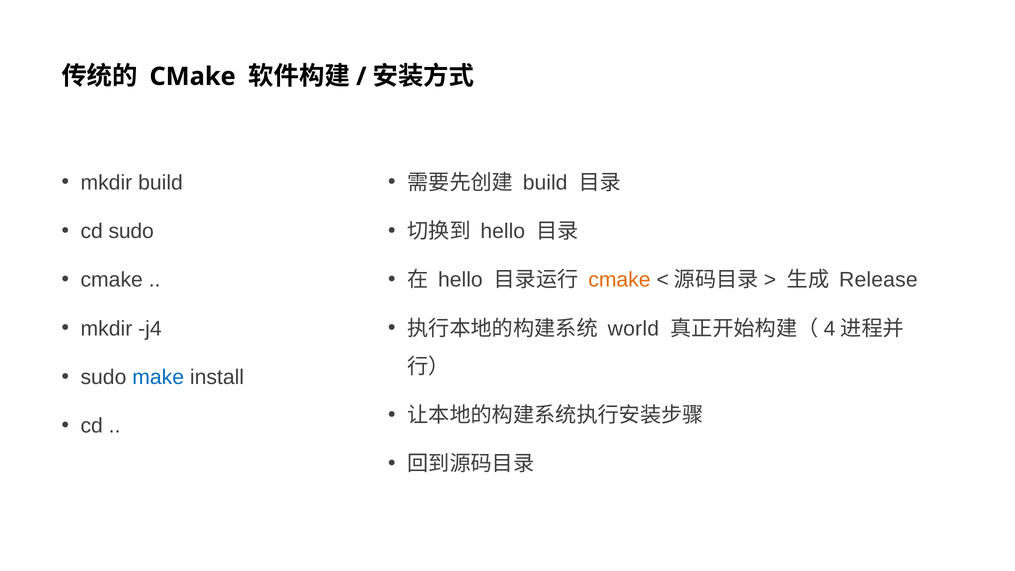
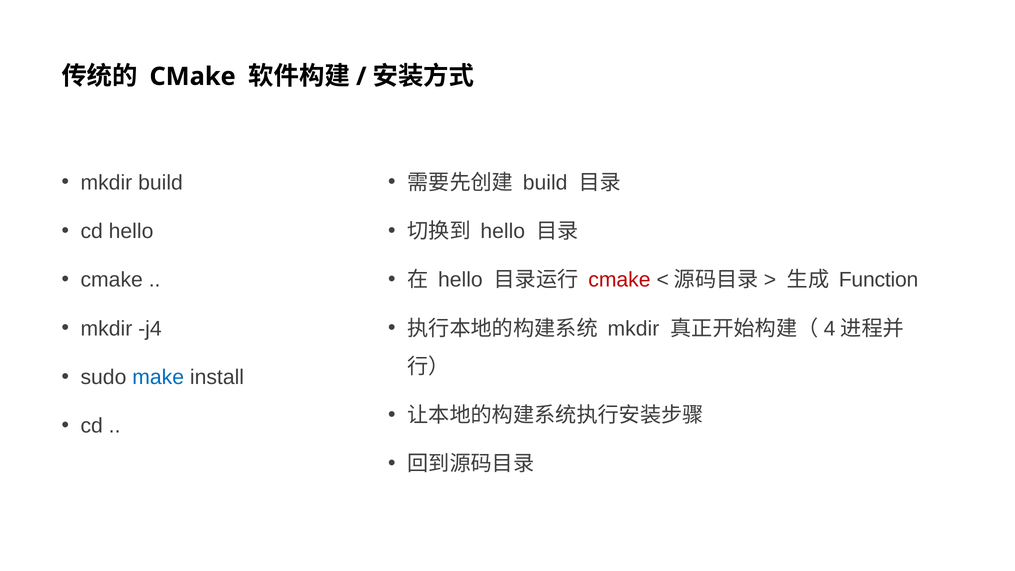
cd sudo: sudo -> hello (131, 231)
cmake colour: orange -> red (619, 280)
Release: Release -> Function (879, 280)
world: world -> mkdir (633, 329)
